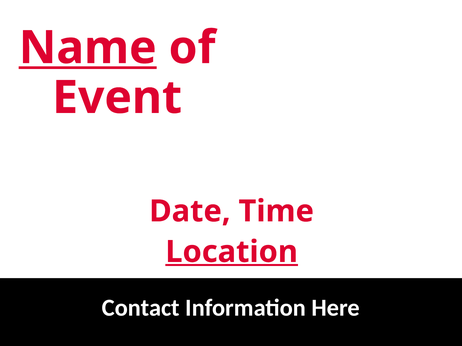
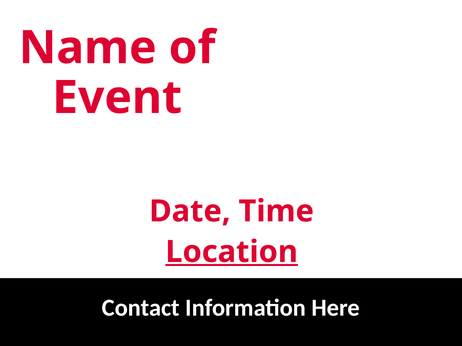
Name underline: present -> none (88, 48)
